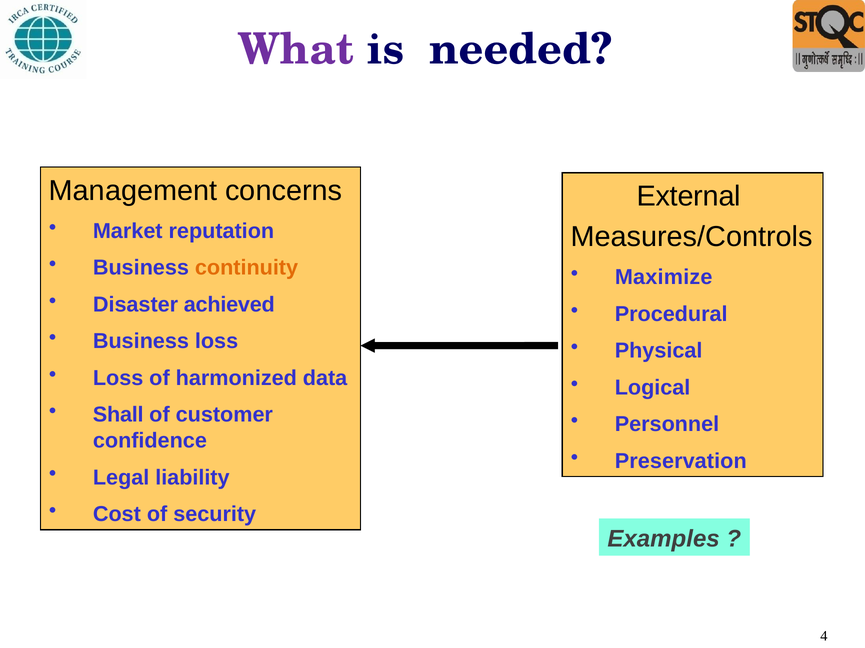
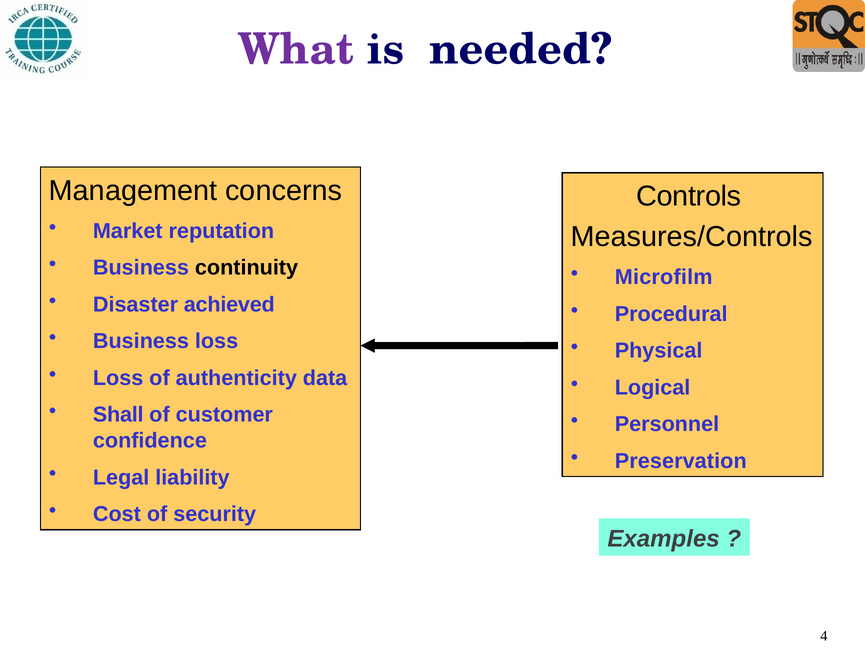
External: External -> Controls (689, 197)
continuity colour: orange -> black (247, 268)
Maximize: Maximize -> Microfilm (664, 278)
harmonized: harmonized -> authenticity (236, 378)
